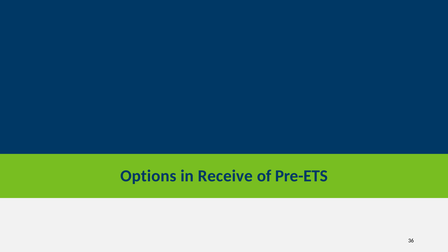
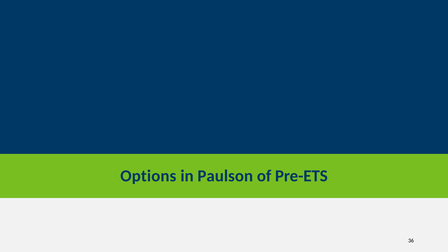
Receive: Receive -> Paulson (225, 176)
